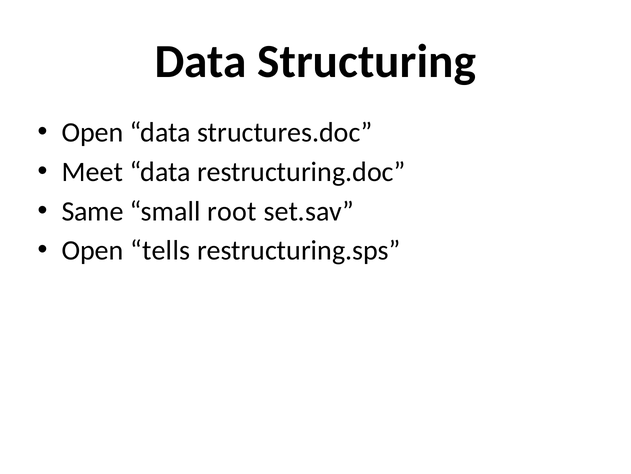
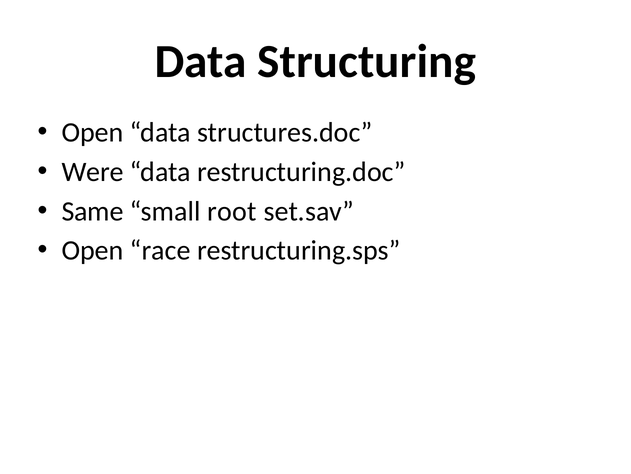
Meet: Meet -> Were (93, 172)
tells: tells -> race (160, 250)
